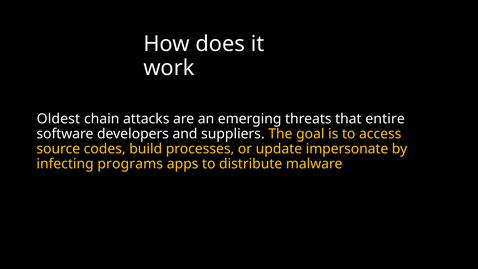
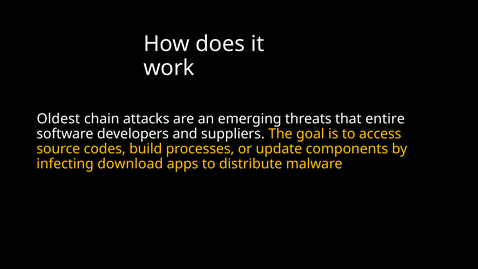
impersonate: impersonate -> components (347, 149)
programs: programs -> download (130, 164)
